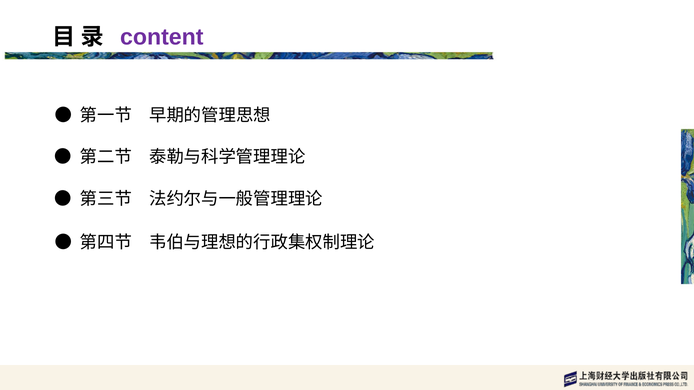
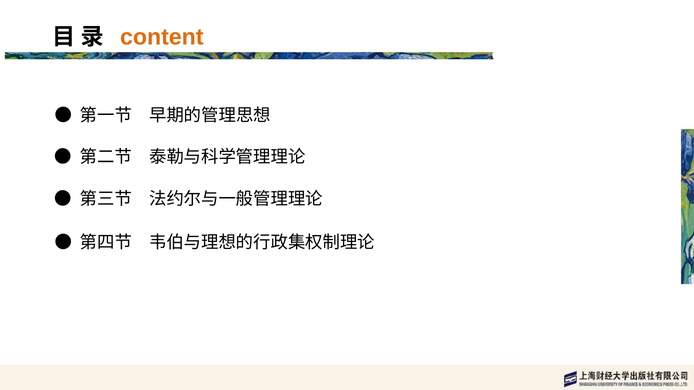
content colour: purple -> orange (162, 37)
